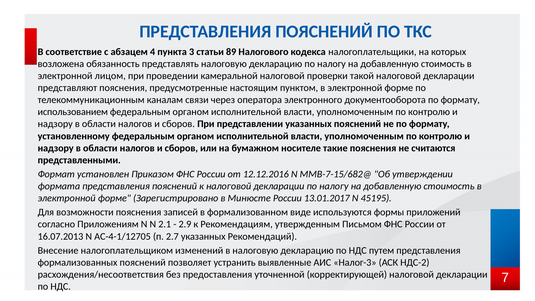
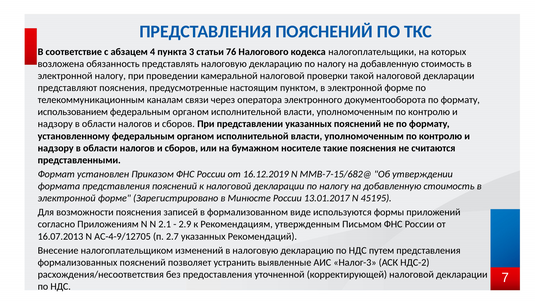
89: 89 -> 76 (231, 52)
электронной лицом: лицом -> налогу (110, 76)
12.12.2016: 12.12.2016 -> 16.12.2019 (266, 174)
АС-4-1/12705: АС-4-1/12705 -> АС-4-9/12705 (123, 236)
